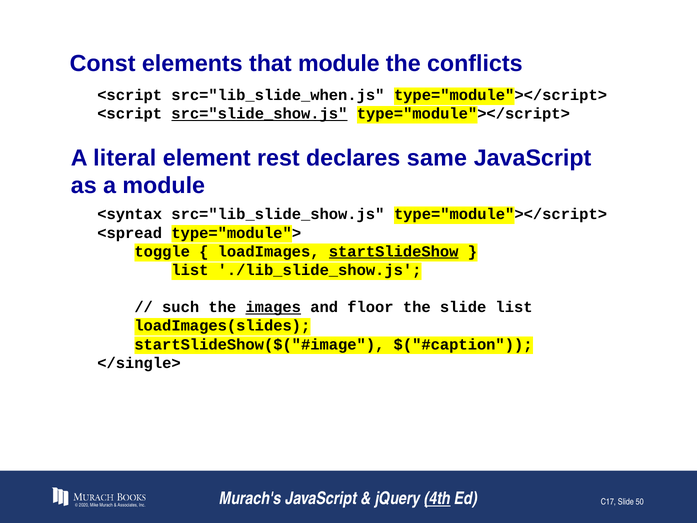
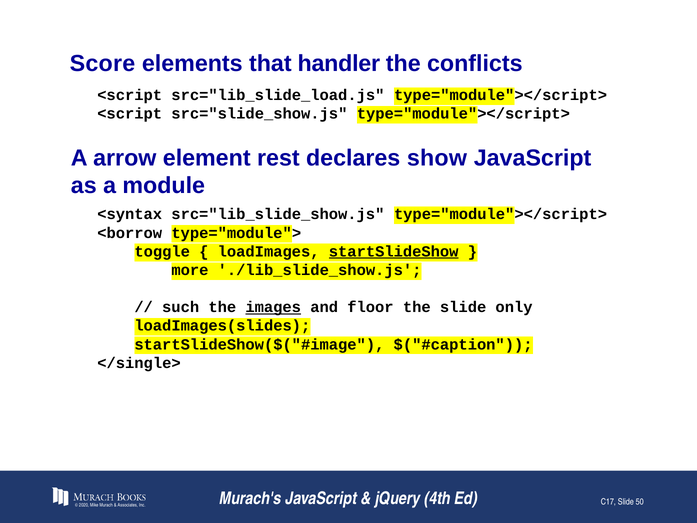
Const: Const -> Score (102, 63)
that module: module -> handler (339, 63)
src="lib_slide_when.js: src="lib_slide_when.js -> src="lib_slide_load.js (278, 95)
src="slide_show.js underline: present -> none (259, 114)
literal: literal -> arrow (125, 158)
same: same -> show (437, 158)
<spread: <spread -> <borrow (130, 233)
list: list -> more (190, 270)
slide list: list -> only (514, 307)
4th underline: present -> none (437, 498)
